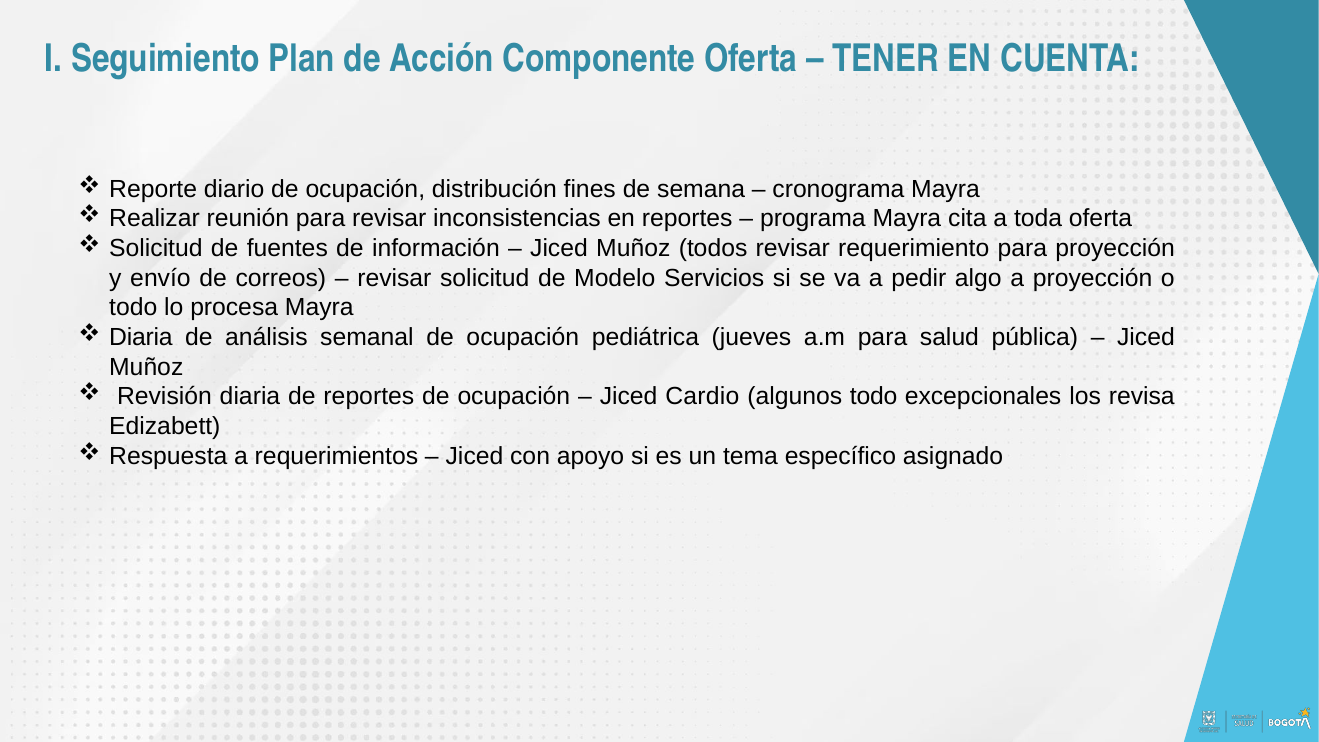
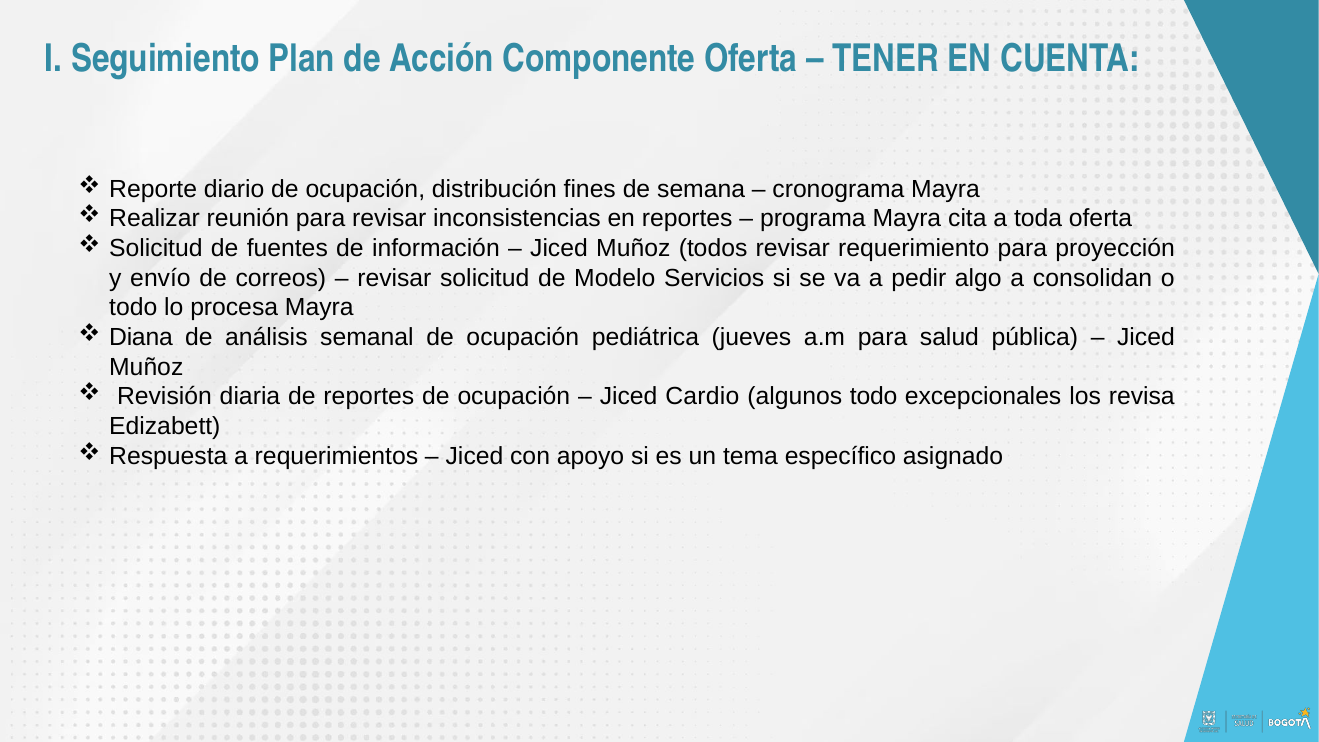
a proyección: proyección -> consolidan (1092, 278)
Diaria: Diaria -> Diana (141, 337)
